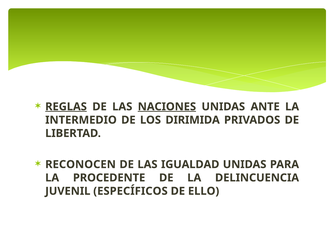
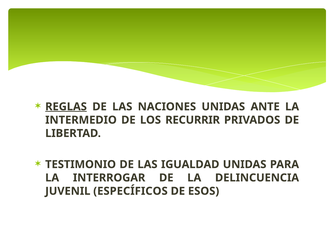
NACIONES underline: present -> none (167, 107)
DIRIMIDA: DIRIMIDA -> RECURRIR (193, 120)
RECONOCEN: RECONOCEN -> TESTIMONIO (81, 165)
PROCEDENTE: PROCEDENTE -> INTERROGAR (109, 178)
ELLO: ELLO -> ESOS (204, 191)
